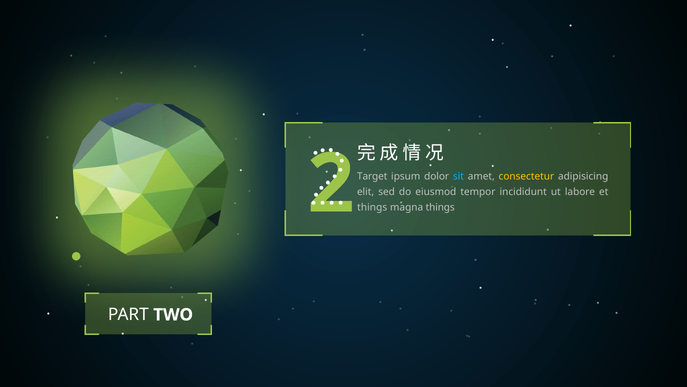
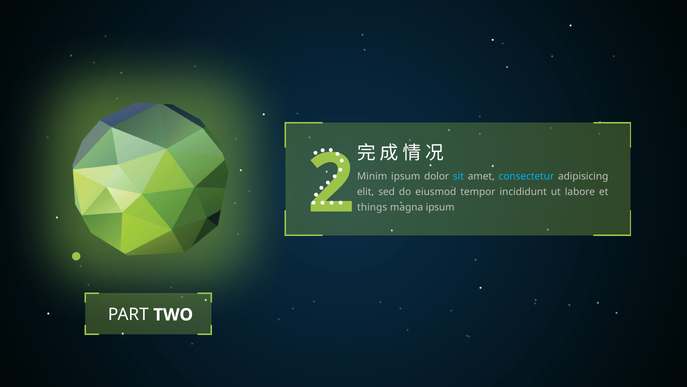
Target: Target -> Minim (372, 176)
consectetur colour: yellow -> light blue (526, 176)
magna things: things -> ipsum (440, 207)
